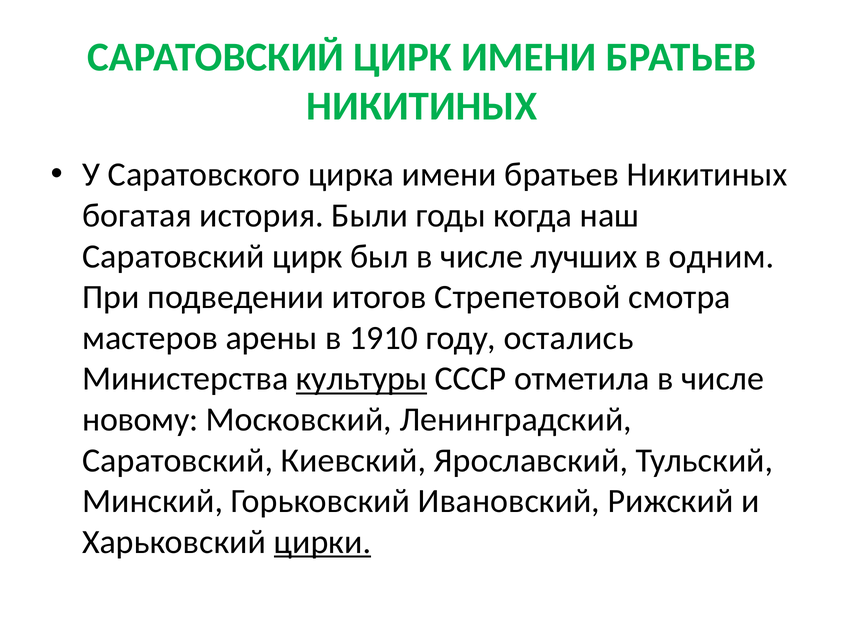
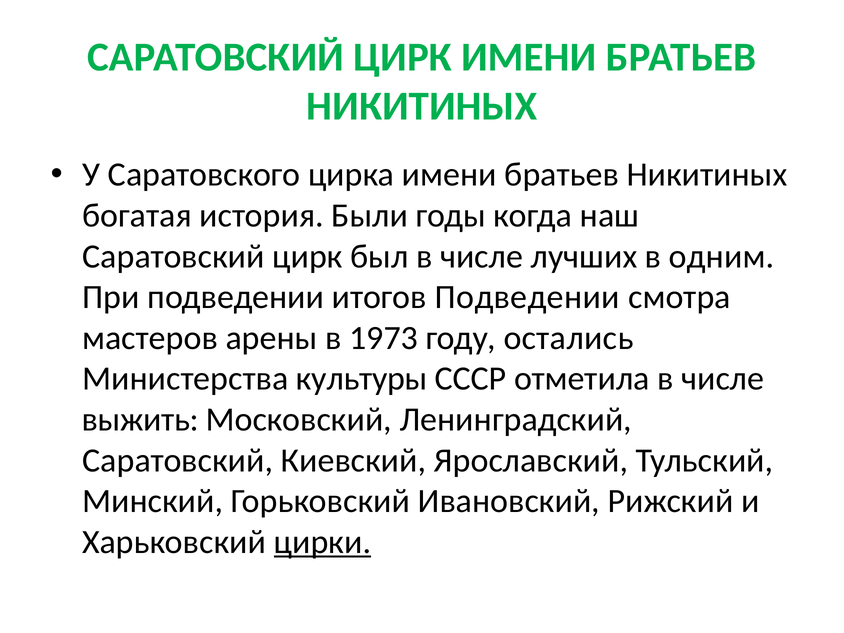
итогов Стрепетовой: Стрепетовой -> Подведении (527, 297)
1910: 1910 -> 1973 (384, 338)
культуры underline: present -> none (362, 379)
новому: новому -> выжить (140, 420)
